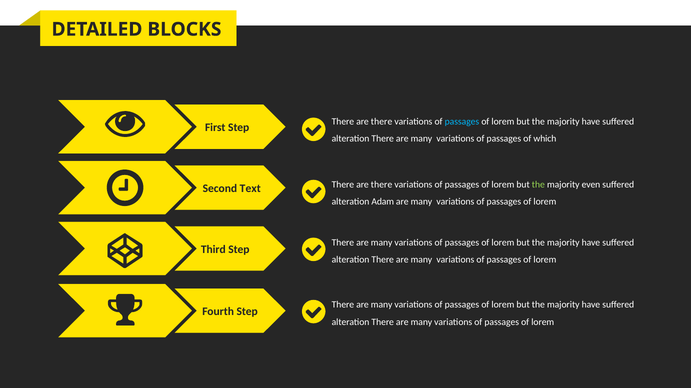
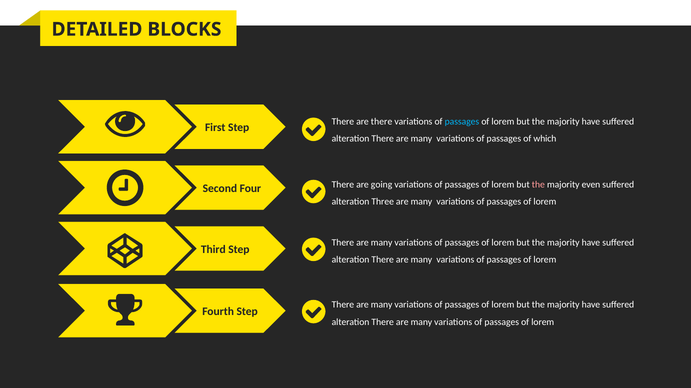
there: there -> going (382, 185)
the colour: light green -> pink (538, 185)
Text: Text -> Four (250, 189)
Adam: Adam -> Three (383, 202)
